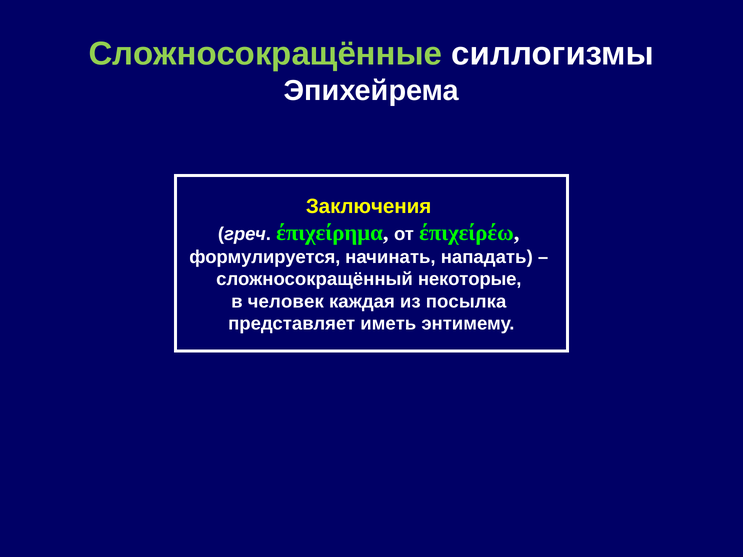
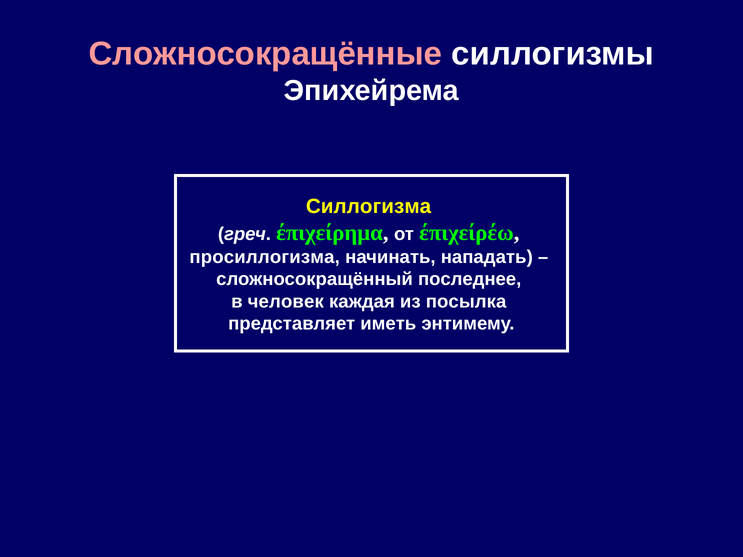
Сложносокращённые colour: light green -> pink (265, 54)
Заключения: Заключения -> Силлогизма (369, 207)
формулируется: формулируется -> просиллогизма (265, 257)
некоторые: некоторые -> последнее (470, 279)
